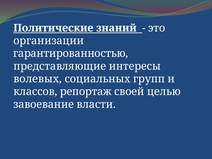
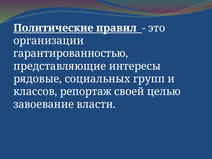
знаний: знаний -> правил (116, 28)
волевых: волевых -> рядовые (38, 79)
